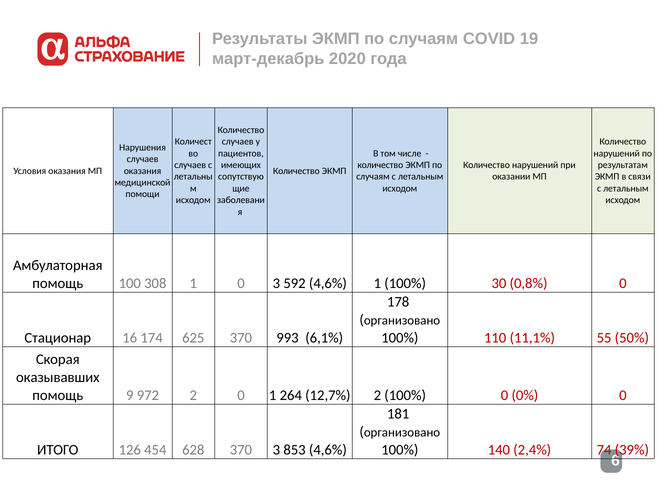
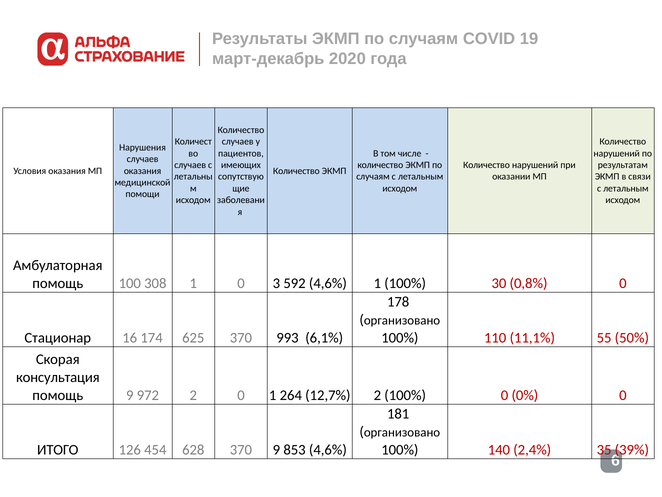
оказывавших: оказывавших -> консультация (58, 377)
370 3: 3 -> 9 (276, 450)
74: 74 -> 35 (604, 450)
